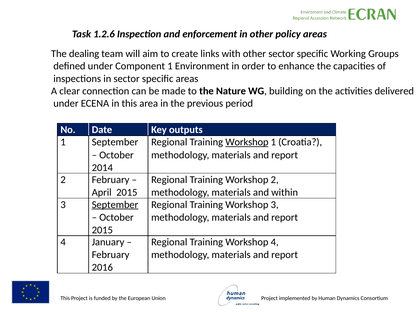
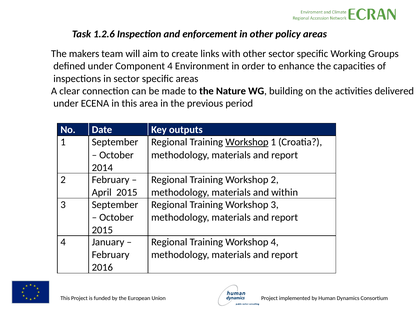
dealing: dealing -> makers (84, 54)
Component 1: 1 -> 4 (170, 66)
September underline: present -> none (115, 205)
